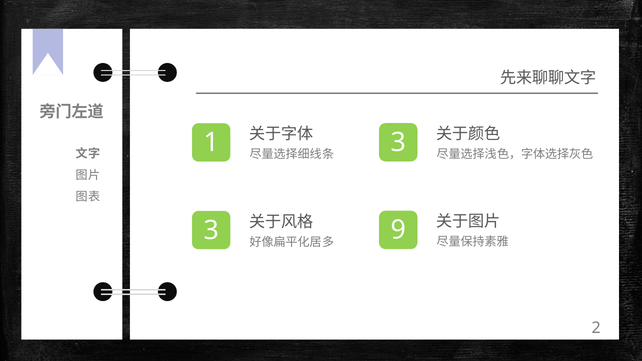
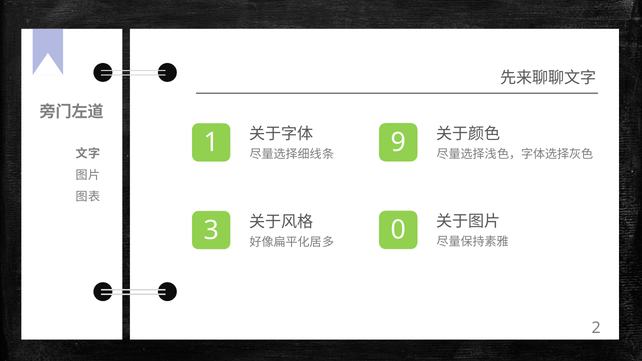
3: 3 -> 9 (399, 143)
9: 9 -> 0 (399, 230)
